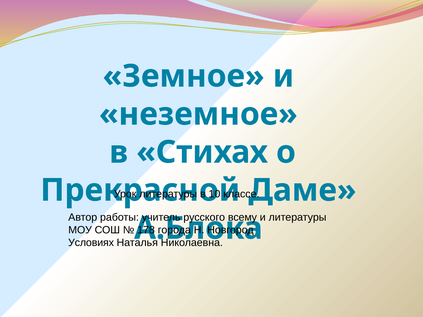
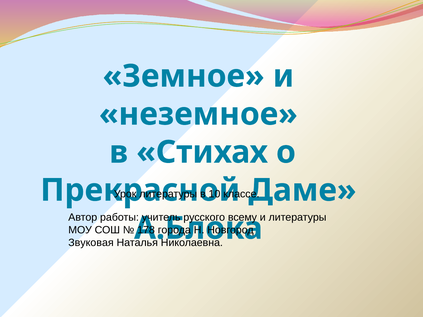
Условиях: Условиях -> Звуковая (91, 243)
